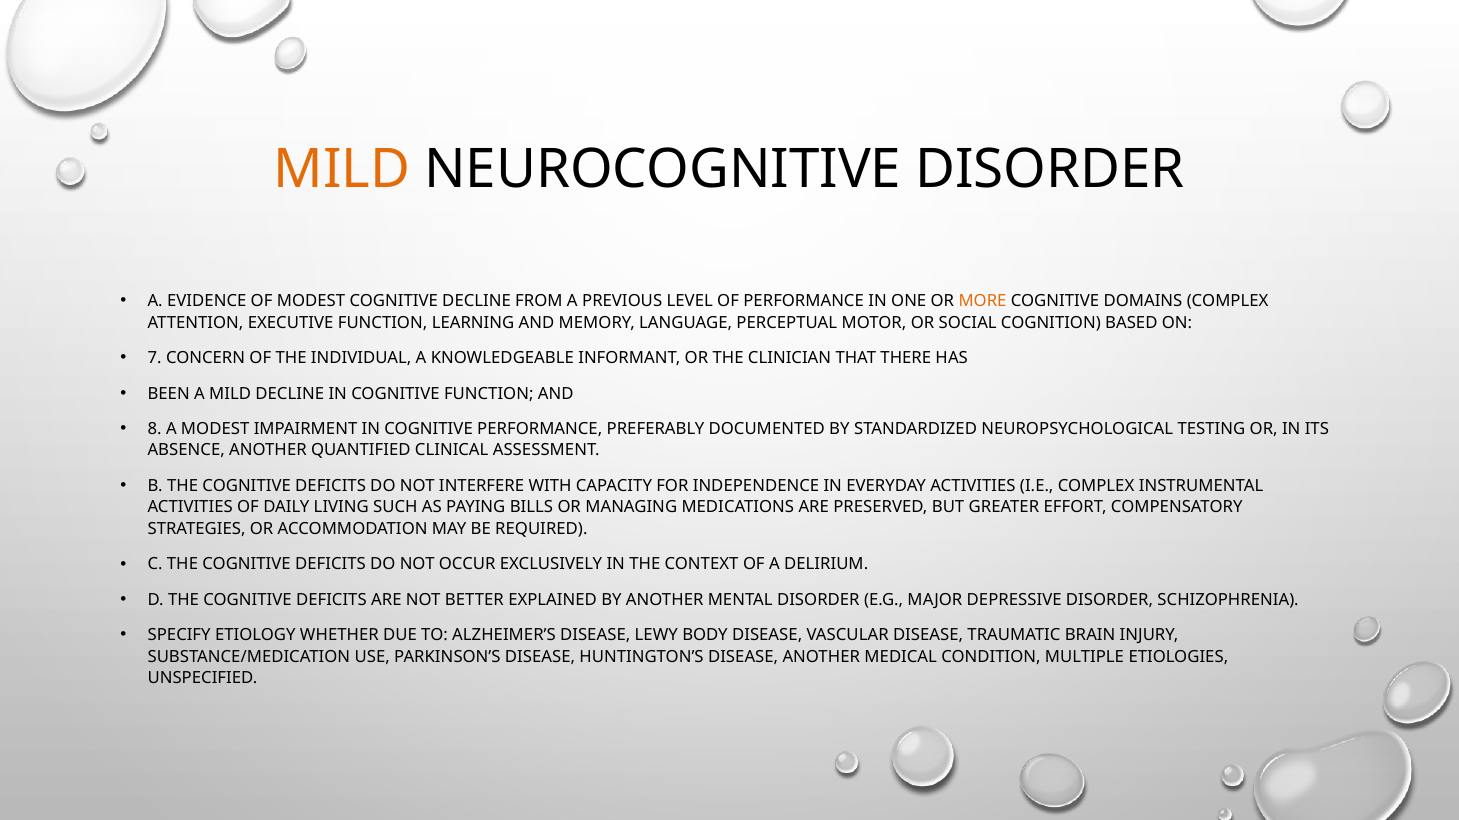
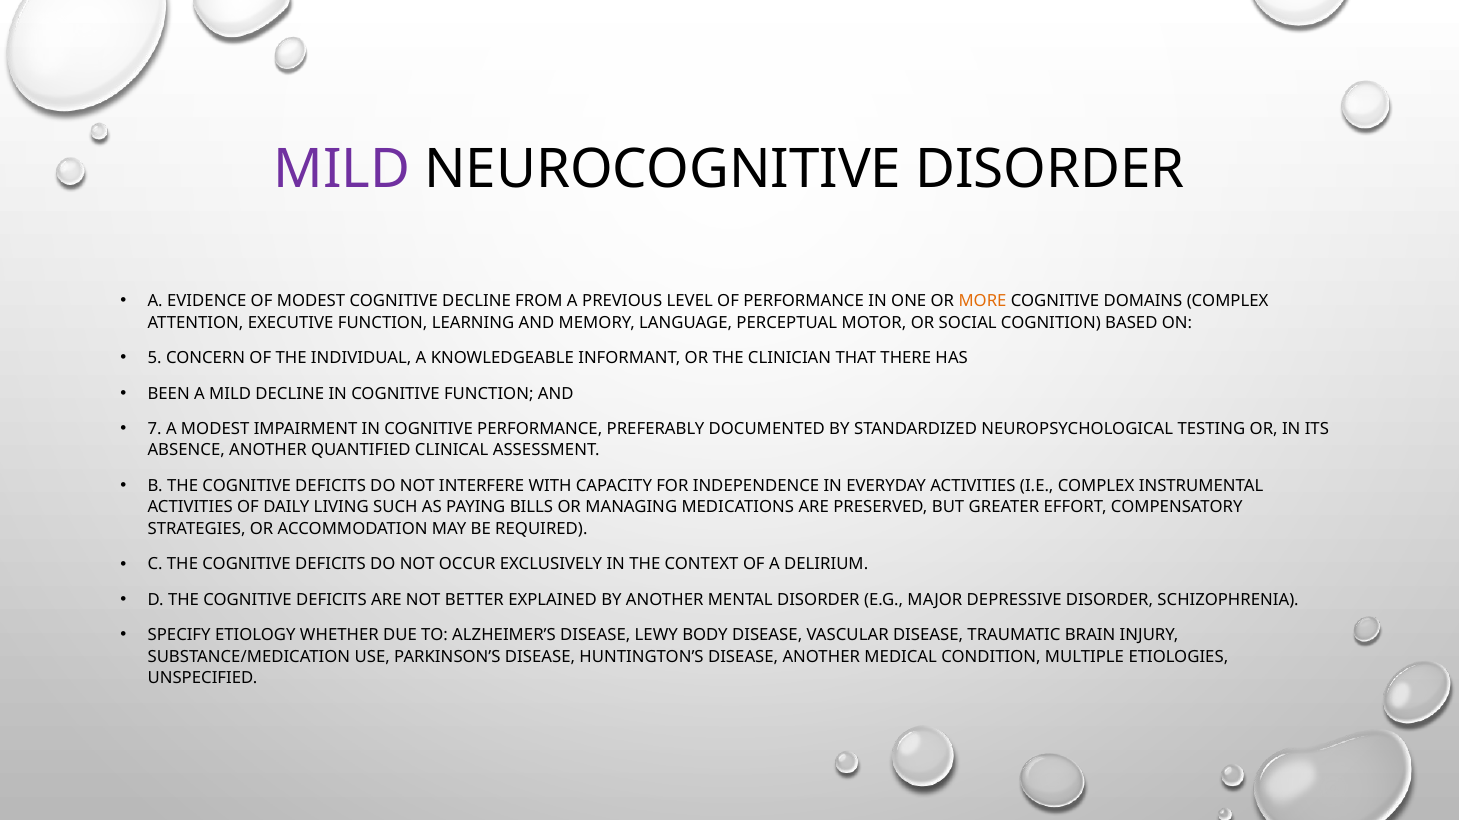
MILD colour: orange -> purple (342, 169)
7: 7 -> 5 (155, 359)
8: 8 -> 7 (155, 429)
